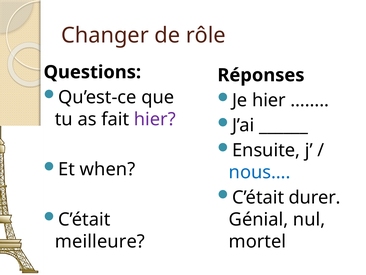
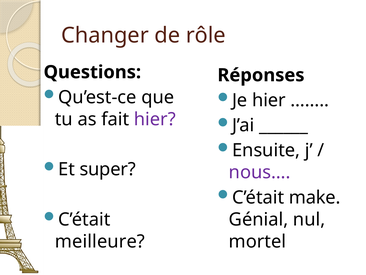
when: when -> super (108, 169)
nous… colour: blue -> purple (260, 172)
durer: durer -> make (315, 197)
